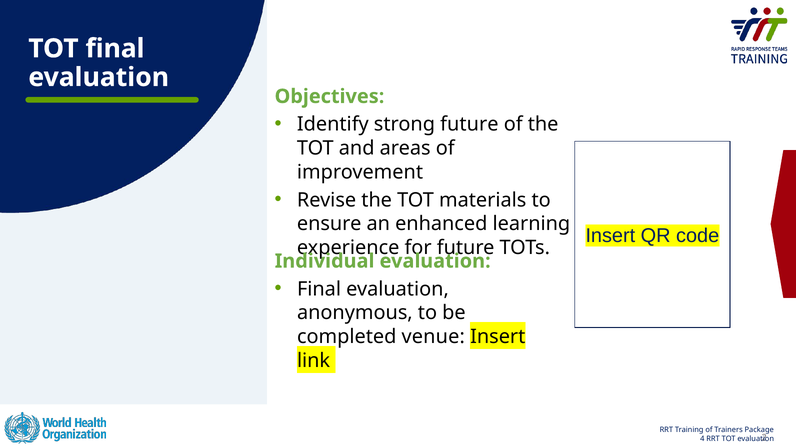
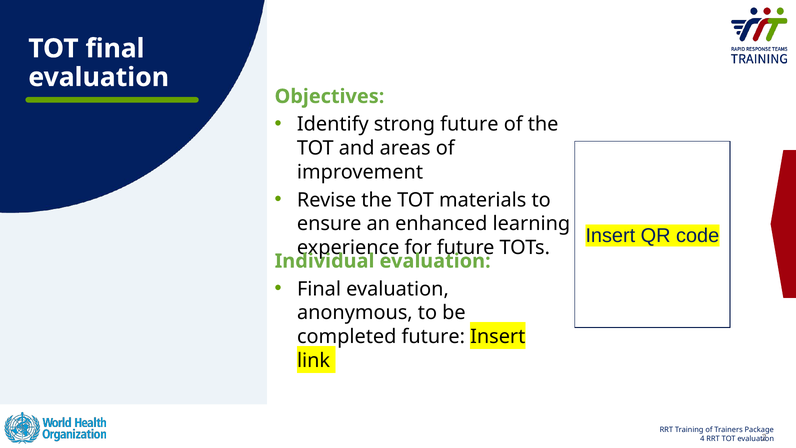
venue: venue -> future (433, 337)
